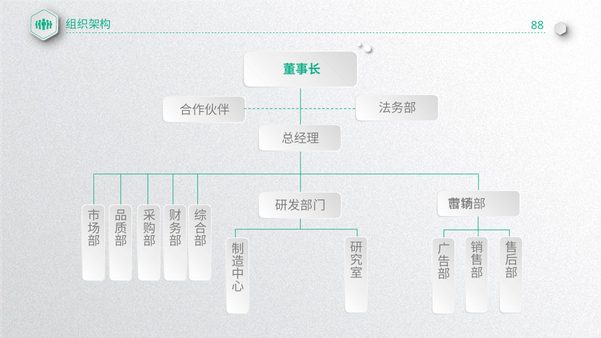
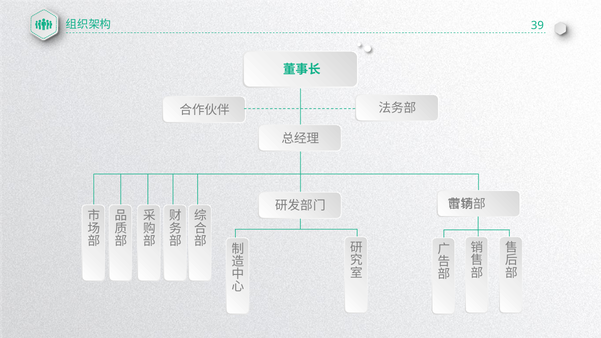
88: 88 -> 39 (537, 26)
